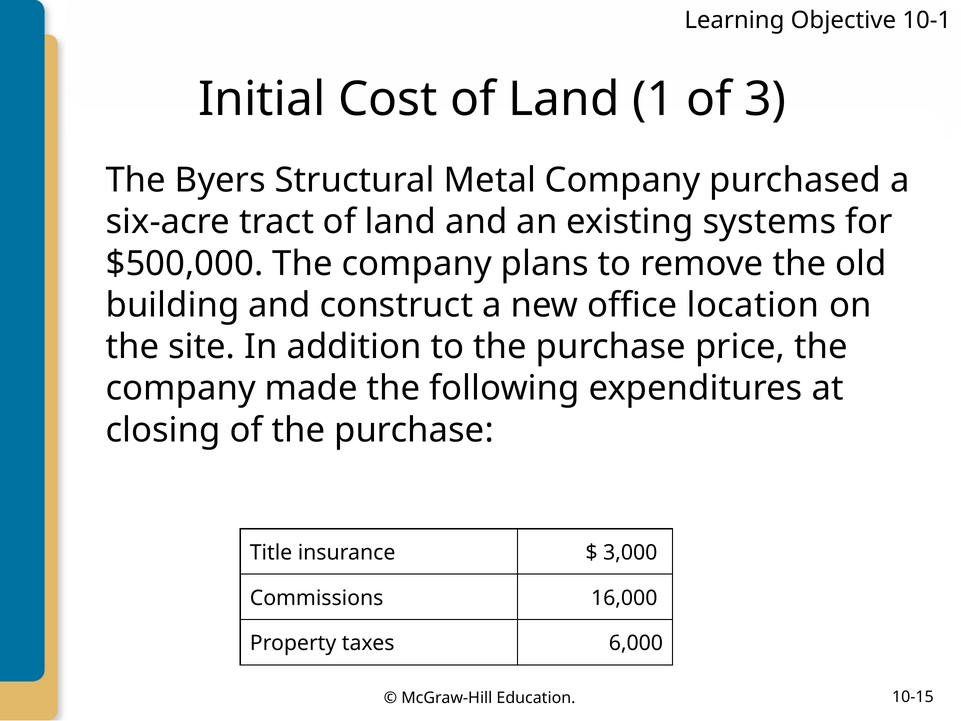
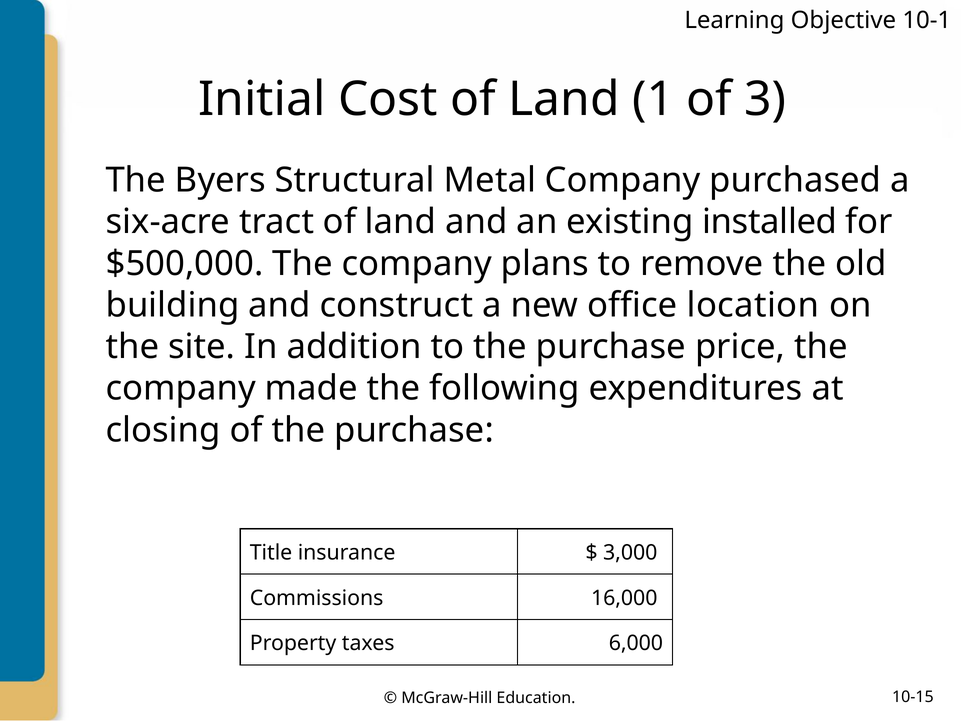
systems: systems -> installed (770, 222)
